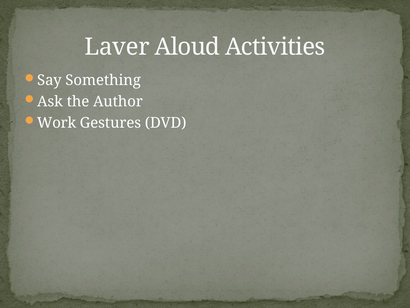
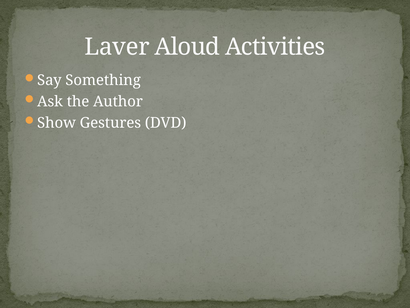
Work: Work -> Show (57, 123)
